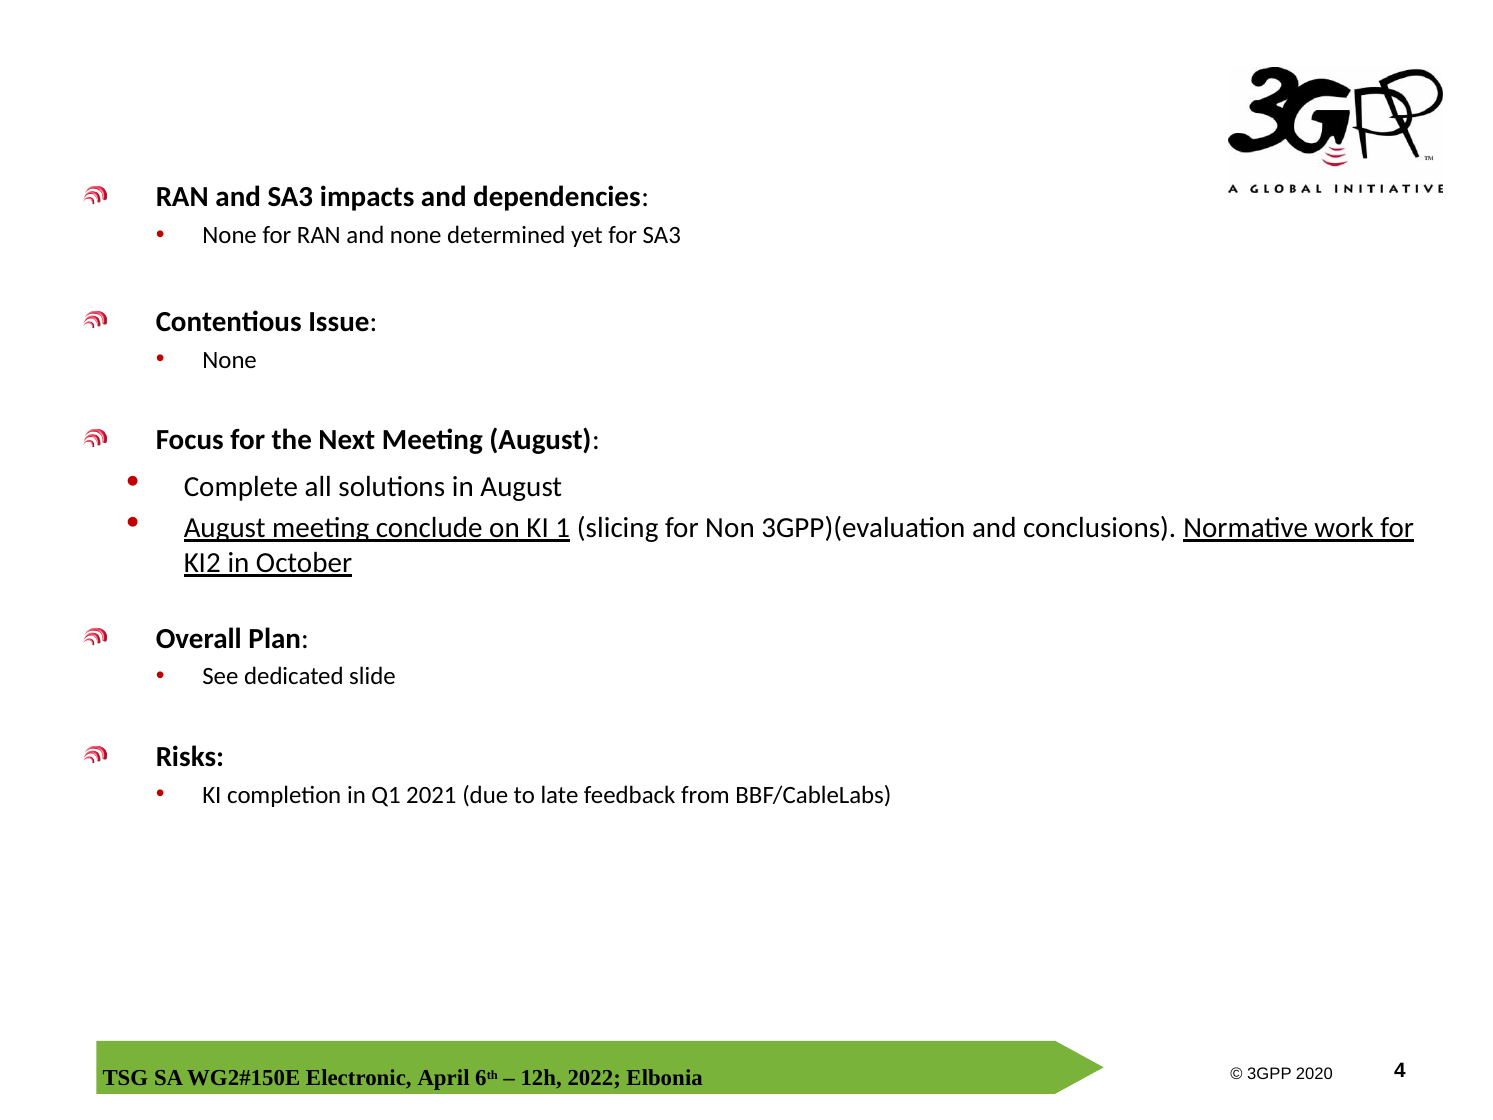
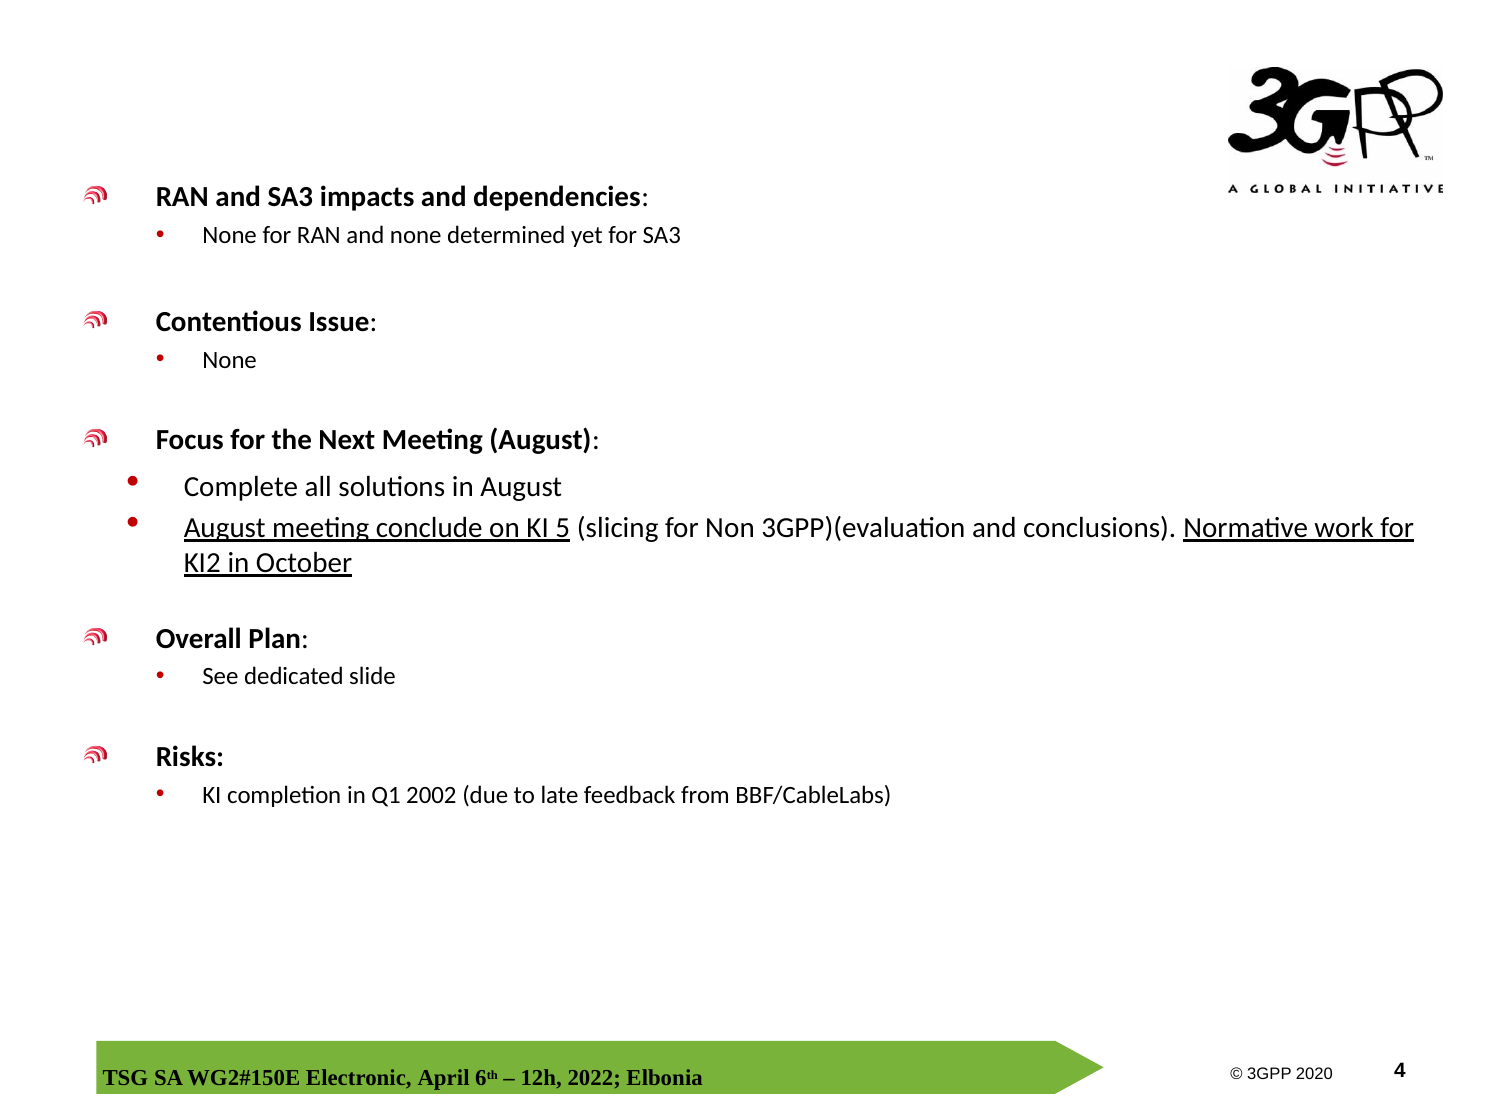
1: 1 -> 5 (563, 527)
2021: 2021 -> 2002 (431, 795)
